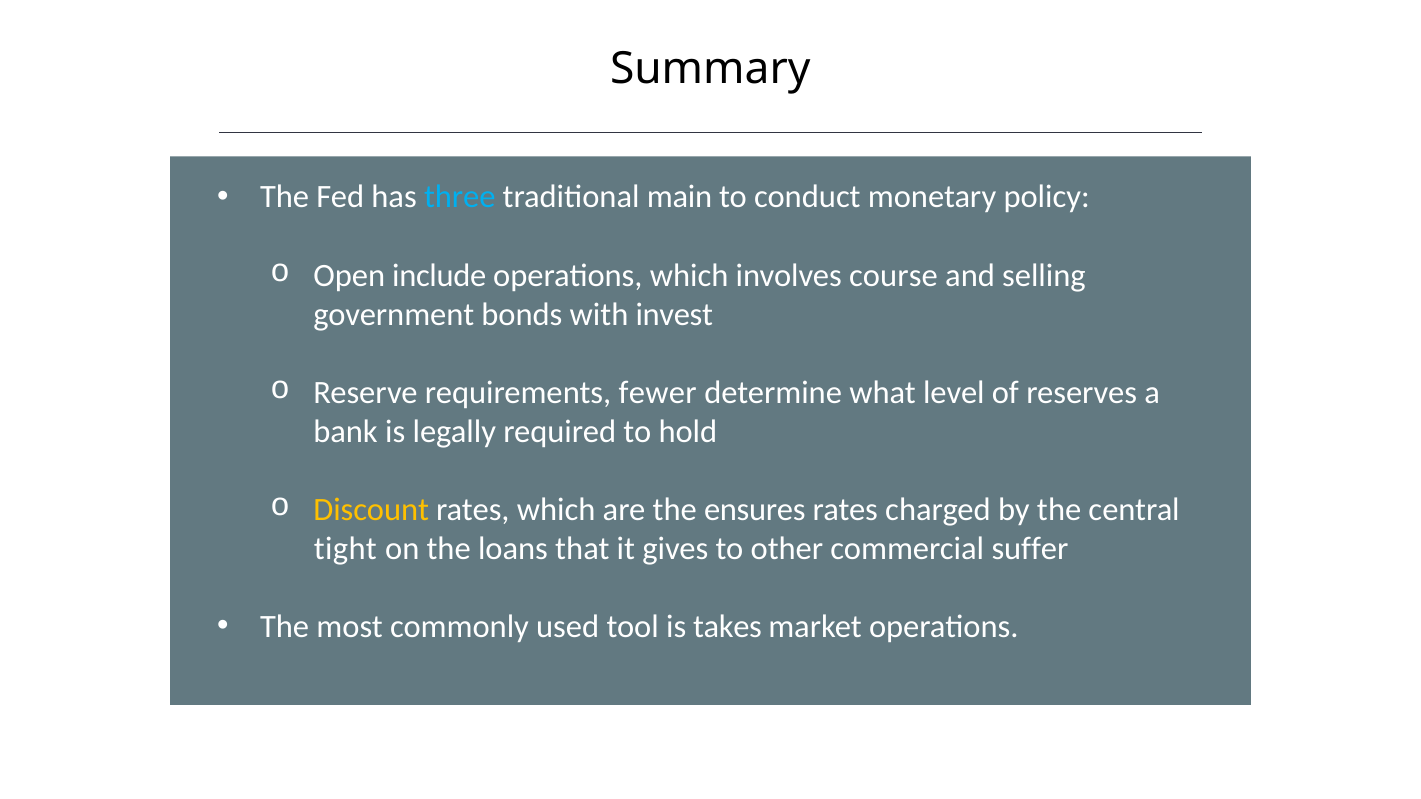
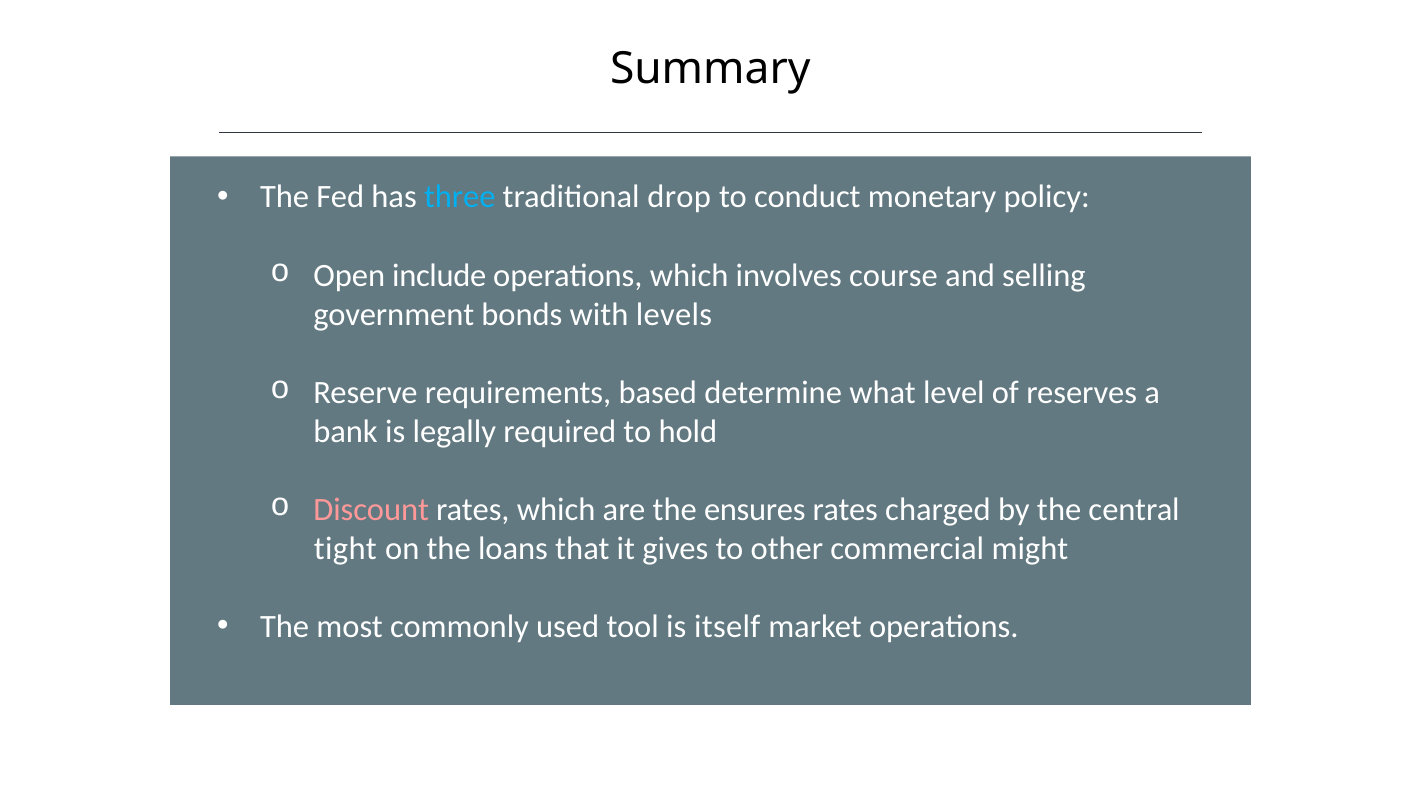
main: main -> drop (679, 197)
invest: invest -> levels (674, 314)
fewer: fewer -> based (658, 393)
Discount colour: yellow -> pink (371, 510)
suffer: suffer -> might (1030, 549)
takes: takes -> itself (727, 627)
